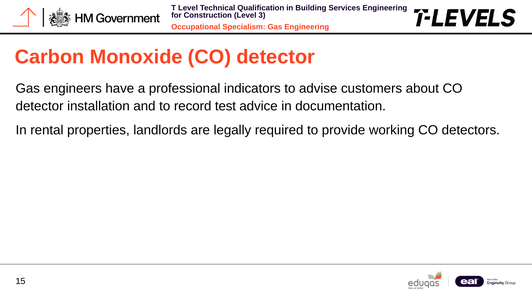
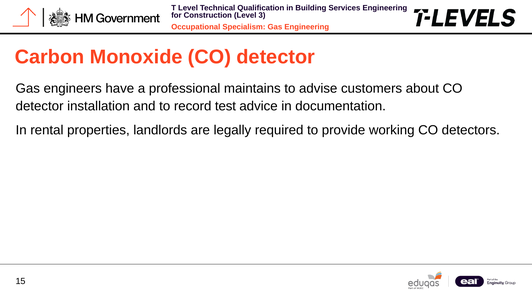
indicators: indicators -> maintains (252, 89)
